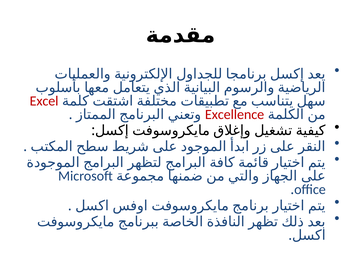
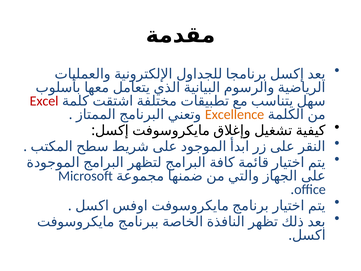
Excellence colour: red -> orange (235, 114)
